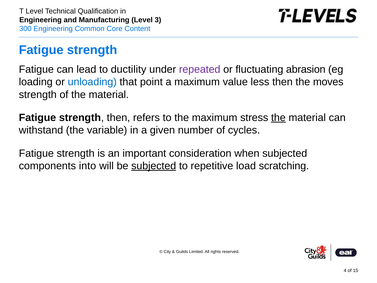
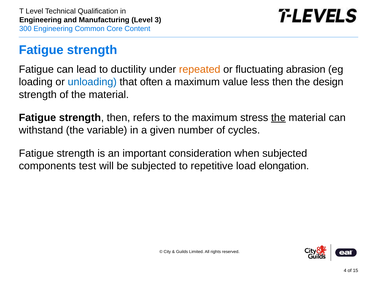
repeated colour: purple -> orange (200, 69)
point: point -> often (151, 82)
moves: moves -> design (328, 82)
into: into -> test (88, 166)
subjected underline: present -> none (154, 166)
scratching: scratching -> elongation (284, 166)
